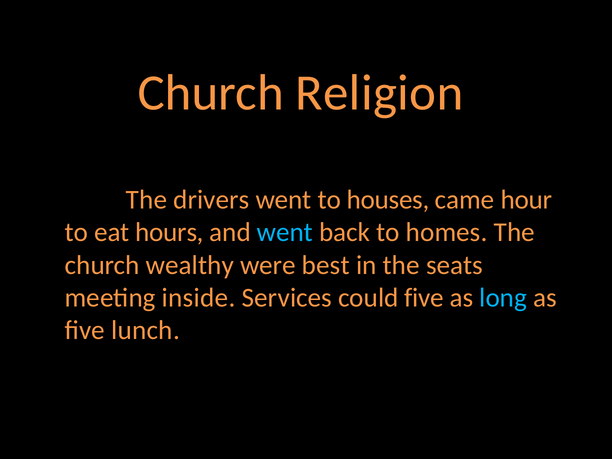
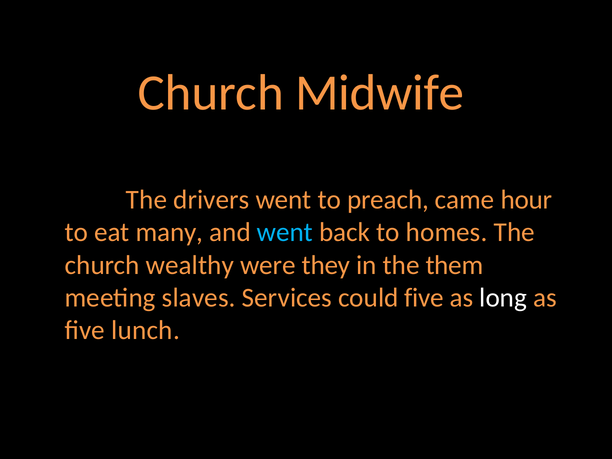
Religion: Religion -> Midwife (380, 93)
houses: houses -> preach (388, 200)
hours: hours -> many (169, 232)
best: best -> they (326, 265)
seats: seats -> them (455, 265)
inside: inside -> slaves (199, 298)
long colour: light blue -> white (503, 298)
